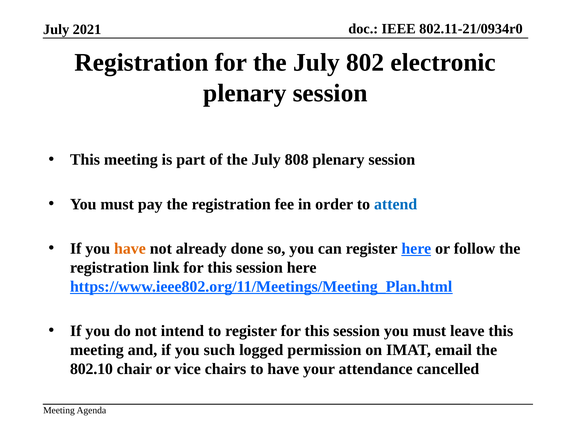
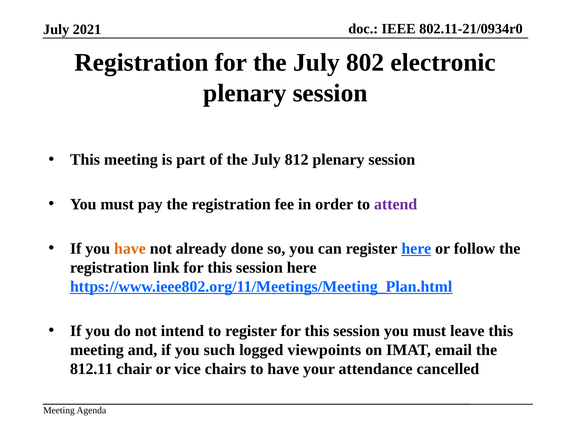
808: 808 -> 812 (297, 160)
attend colour: blue -> purple (396, 204)
permission: permission -> viewpoints (324, 350)
802.10: 802.10 -> 812.11 (91, 369)
